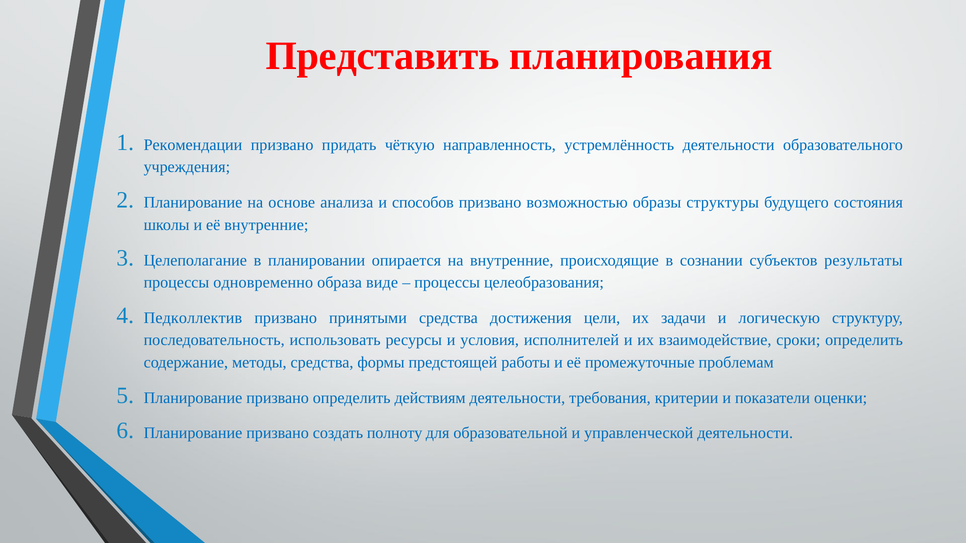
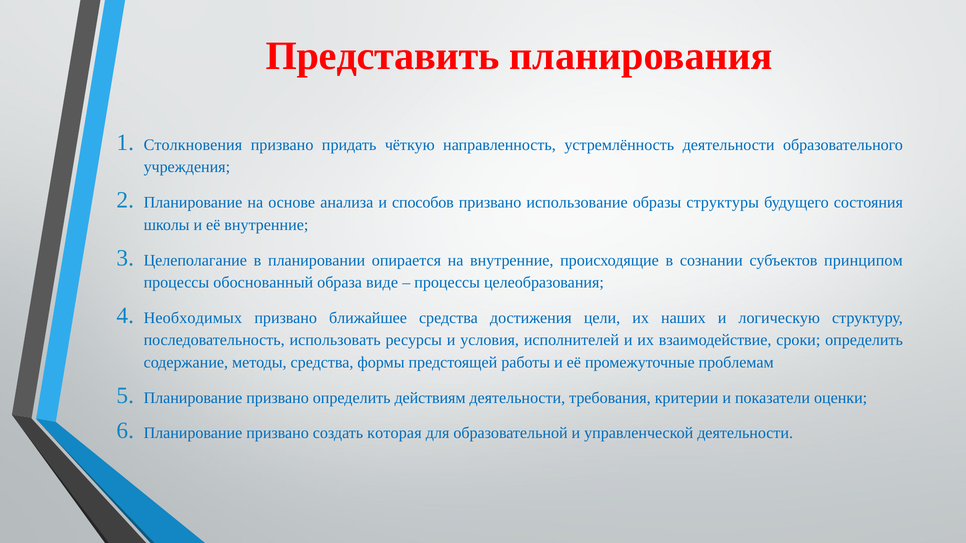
Рекомендации: Рекомендации -> Столкновения (193, 145)
возможностью: возможностью -> использование (577, 203)
результаты: результаты -> принципом (863, 260)
одновременно: одновременно -> обоснованный (263, 283)
Педколлектив: Педколлектив -> Необходимых (193, 318)
принятыми: принятыми -> ближайшее (368, 318)
задачи: задачи -> наших (683, 318)
полноту: полноту -> которая (394, 433)
